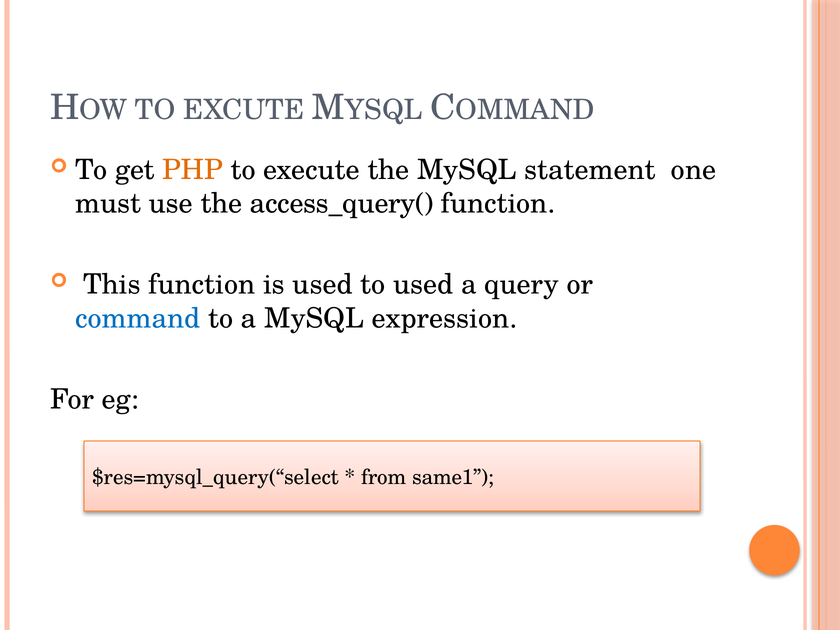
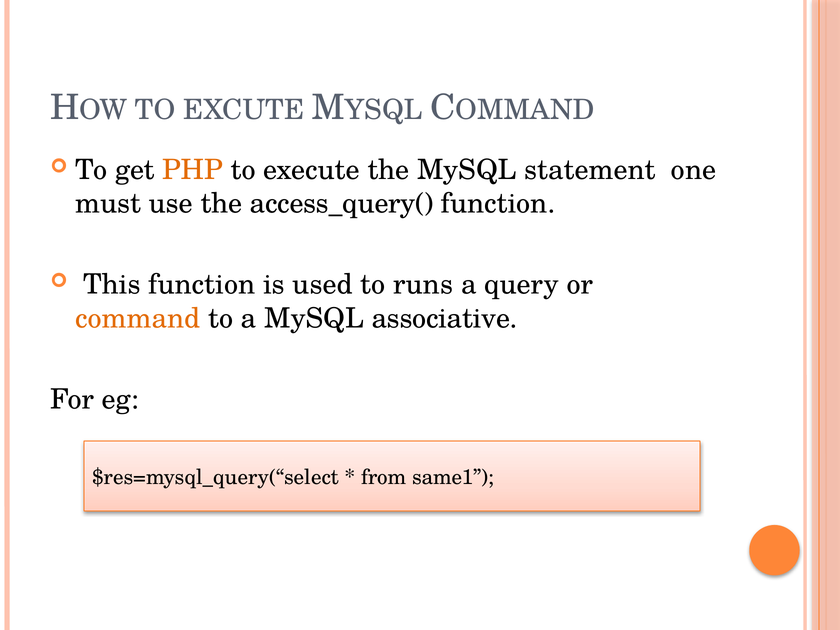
to used: used -> runs (423, 285)
command colour: blue -> orange (138, 318)
expression: expression -> associative (445, 318)
